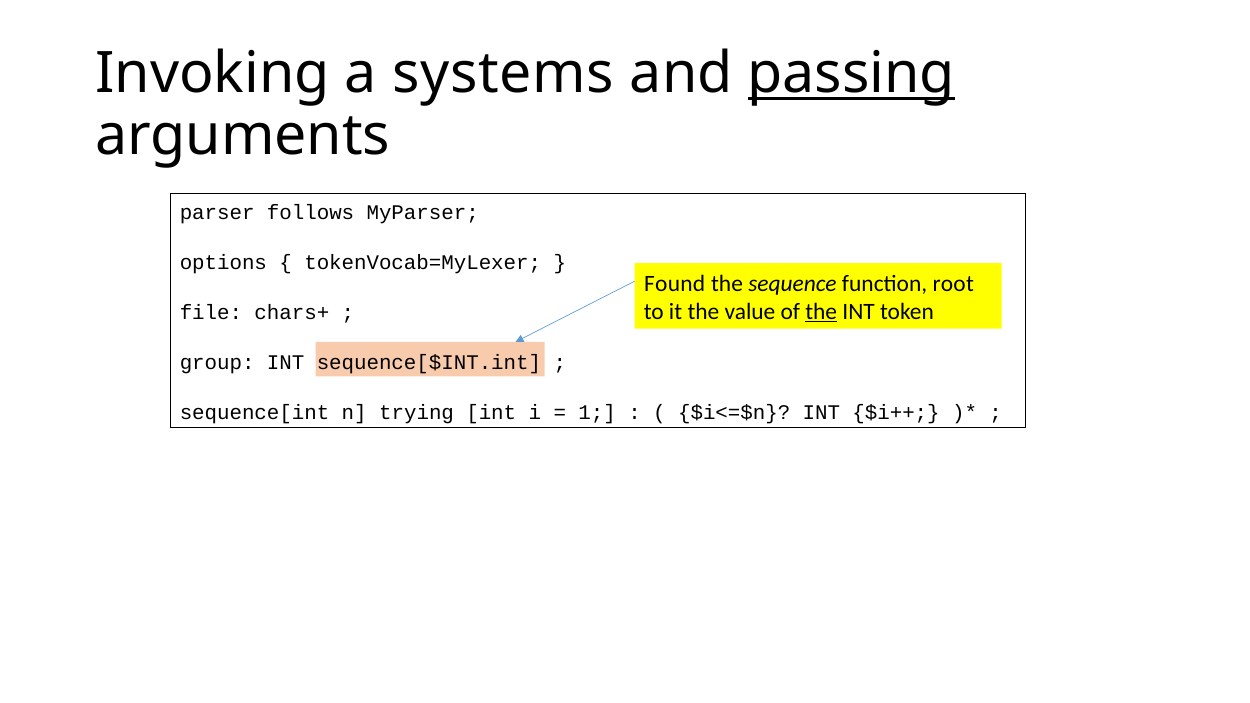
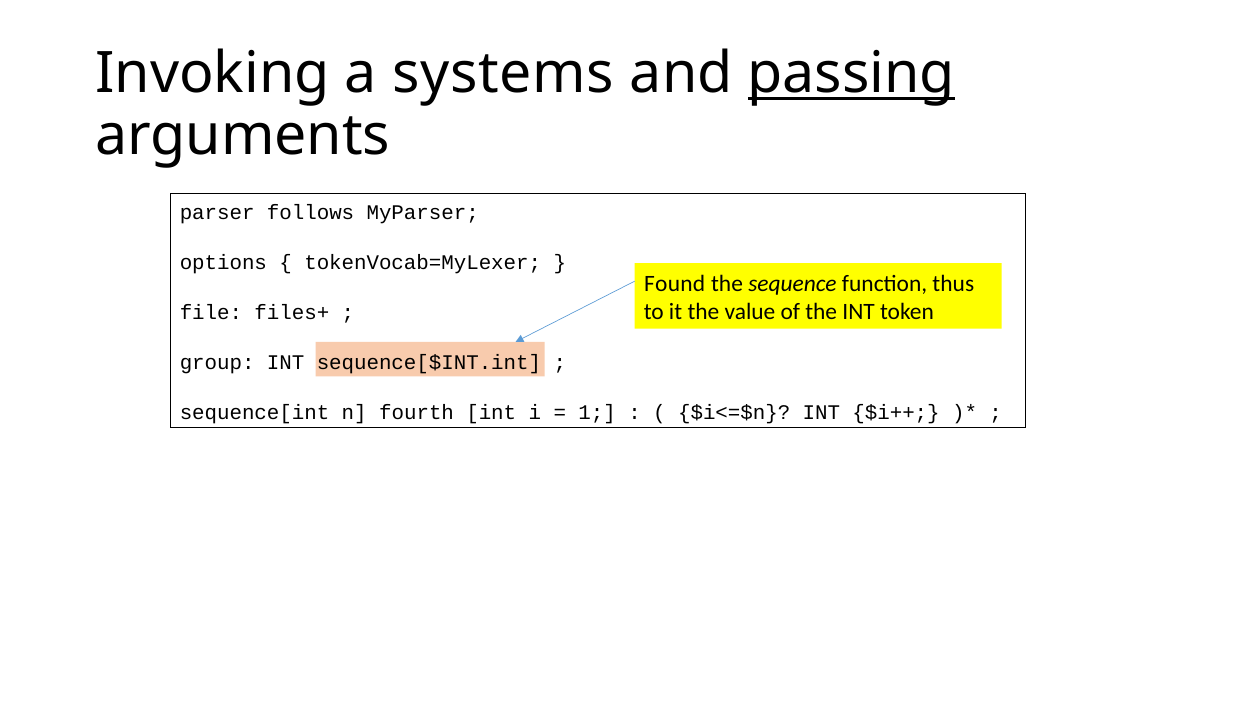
root: root -> thus (953, 284)
the underline: present -> none (821, 312)
chars+: chars+ -> files+ (292, 313)
trying: trying -> fourth (417, 412)
